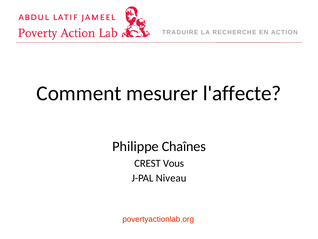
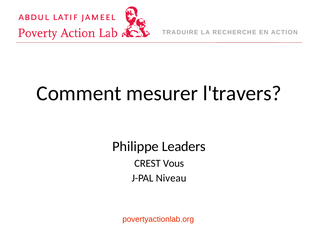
l'affecte: l'affecte -> l'travers (242, 93)
Chaînes: Chaînes -> Leaders (184, 146)
